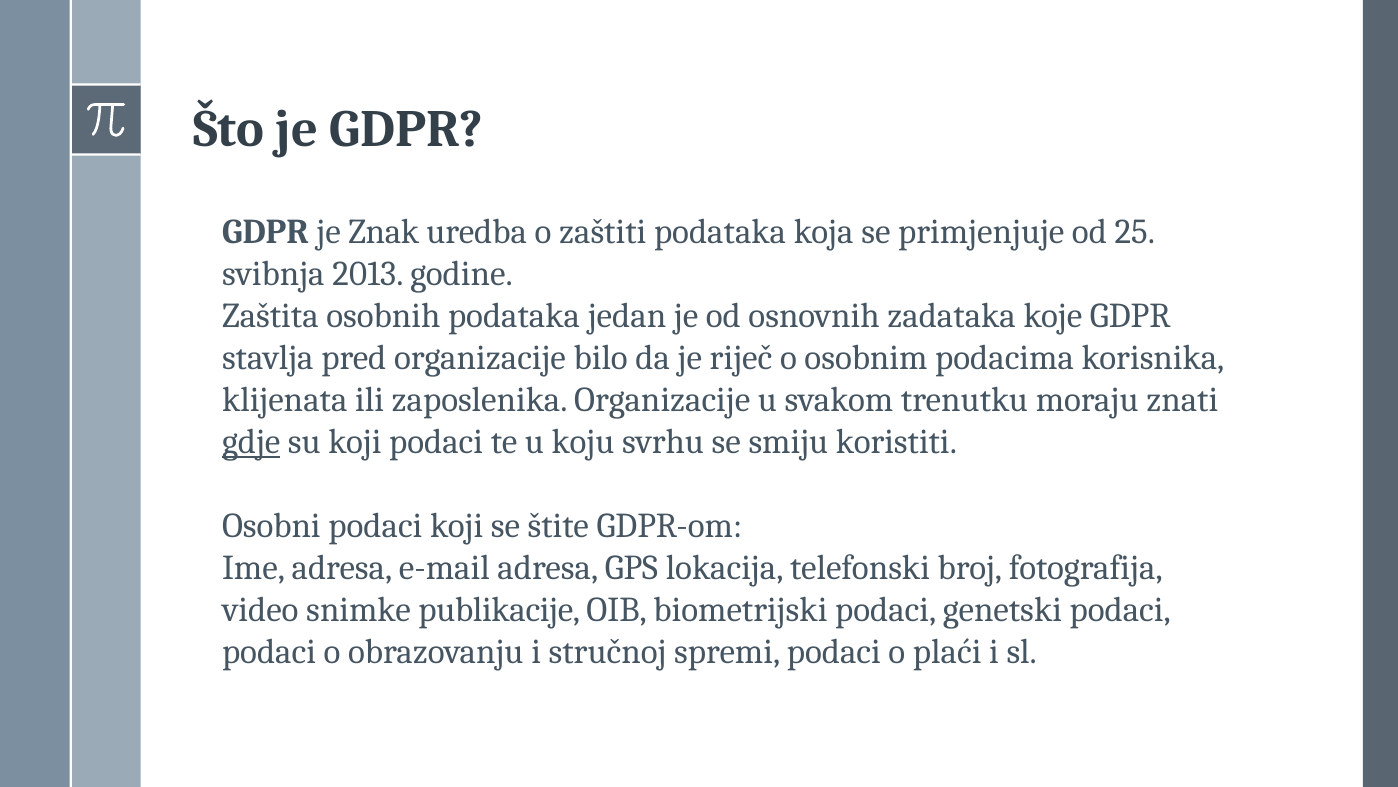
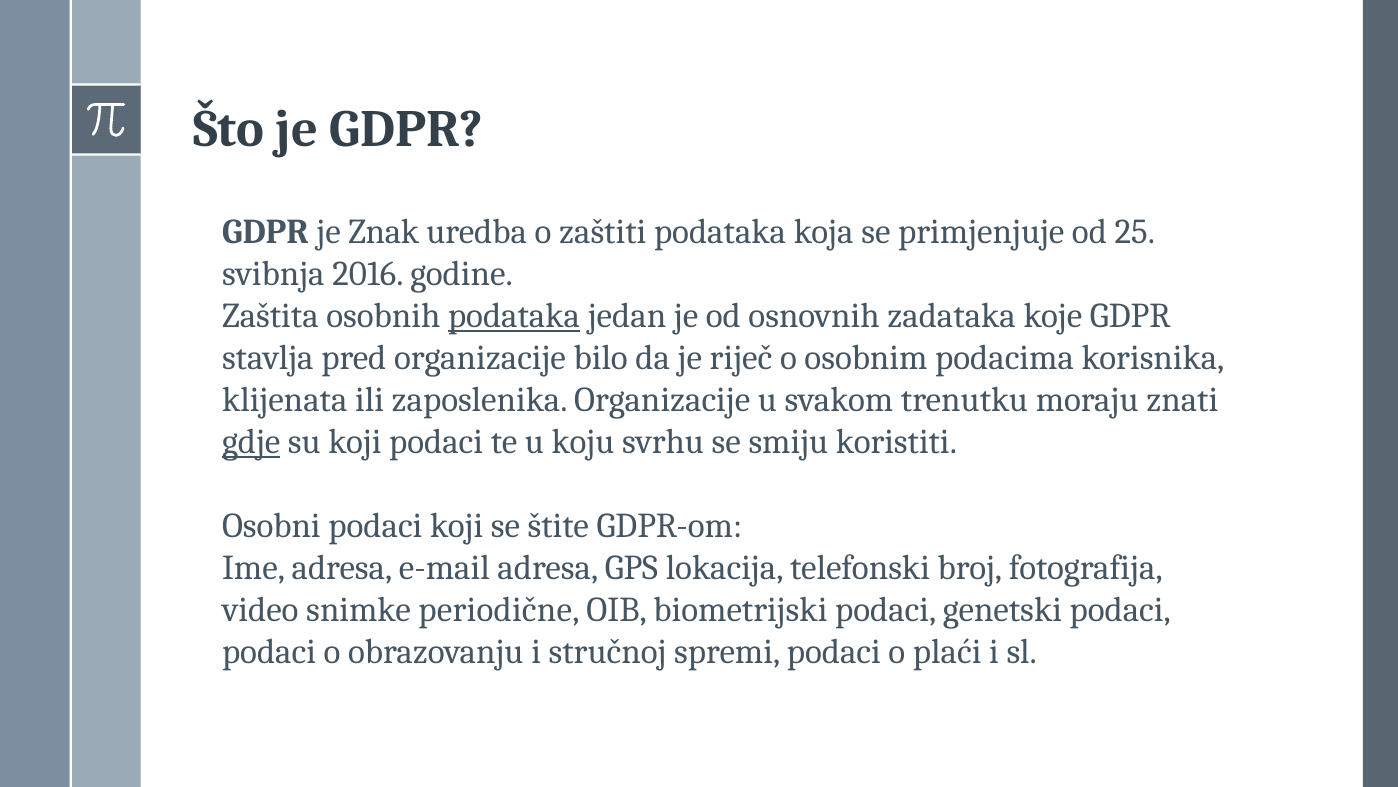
2013: 2013 -> 2016 (368, 274)
podataka underline: none -> present (514, 316)
publikacije: publikacije -> periodične (499, 609)
